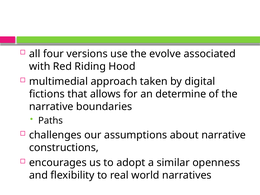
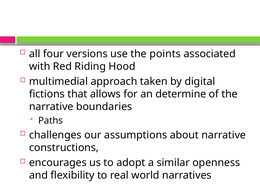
evolve: evolve -> points (165, 54)
